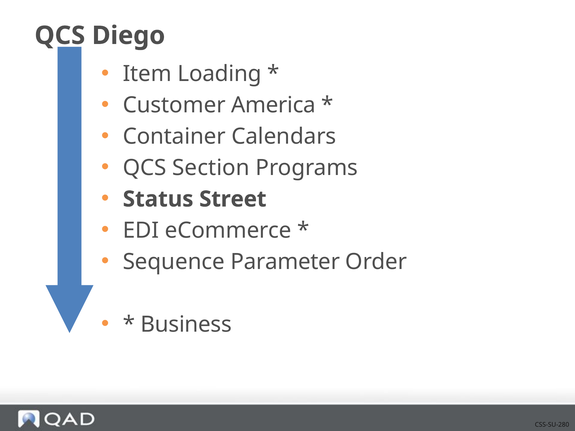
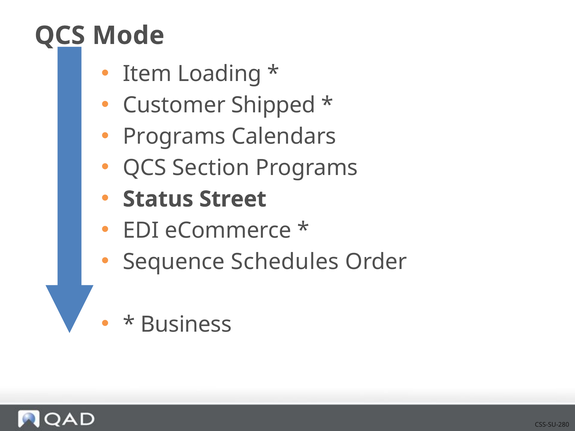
Diego: Diego -> Mode (128, 36)
America: America -> Shipped (273, 105)
Container: Container -> Programs (174, 137)
Parameter: Parameter -> Schedules (285, 262)
